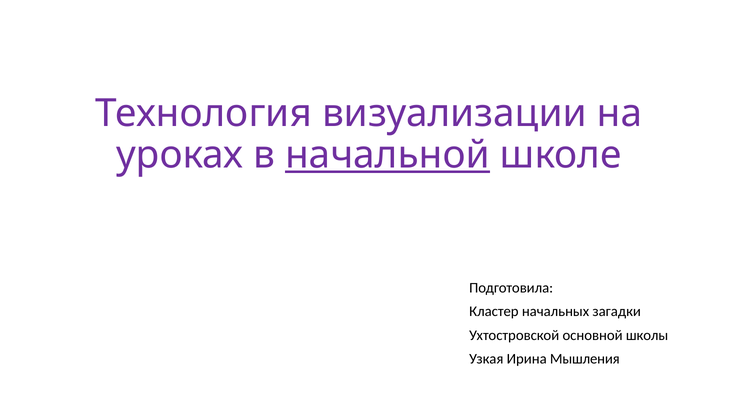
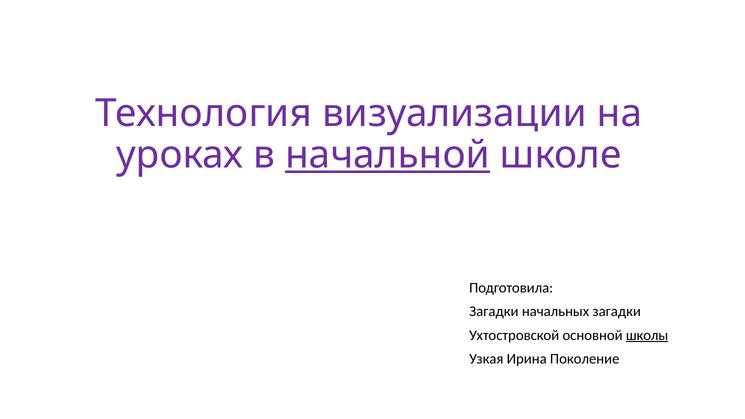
Кластер: Кластер -> Загадки (494, 312)
школы underline: none -> present (647, 335)
Мышления: Мышления -> Поколение (585, 359)
